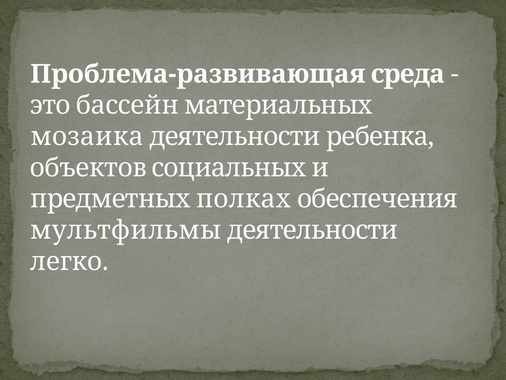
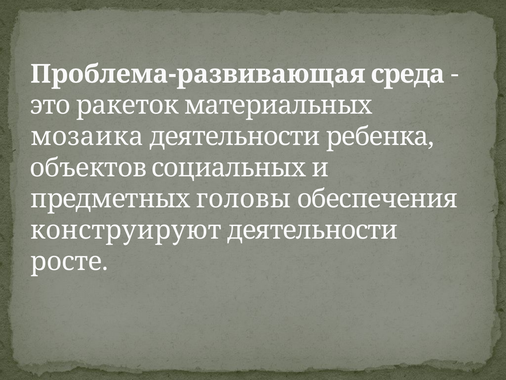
бассейн: бассейн -> ракеток (127, 105)
полках: полках -> головы (244, 199)
мультфильмы: мультфильмы -> конструируют (126, 230)
легко: легко -> росте (69, 261)
